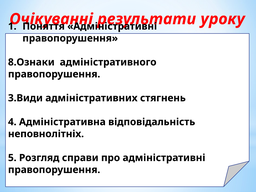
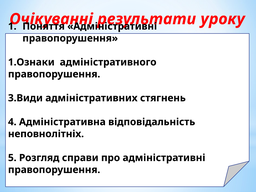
8.Ознаки: 8.Ознаки -> 1.Ознаки (31, 62)
